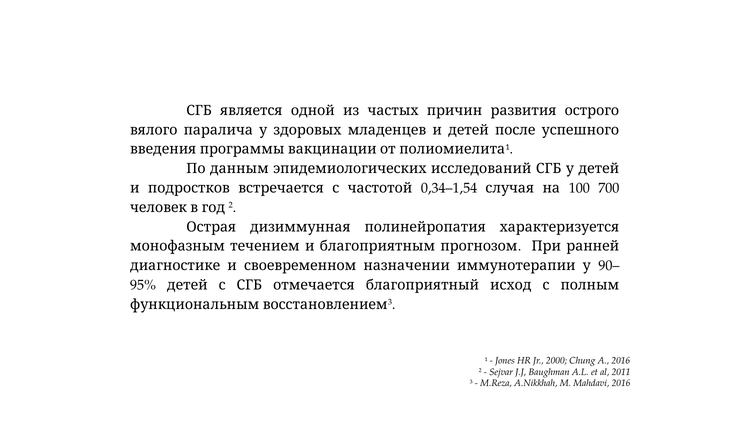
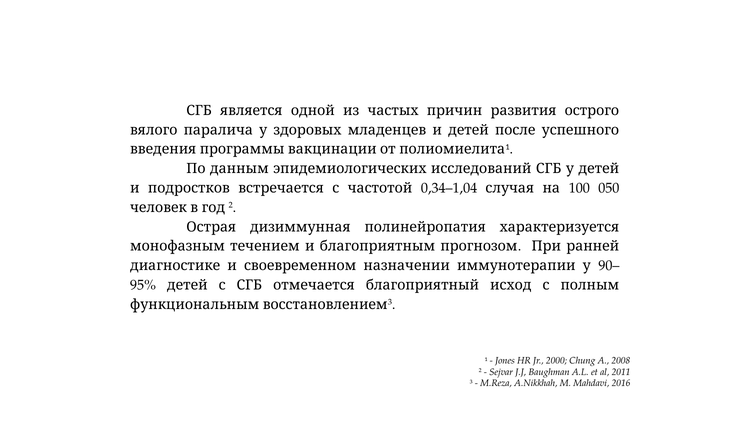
0,34–1,54: 0,34–1,54 -> 0,34–1,04 (449, 188)
700: 700 -> 050 (609, 188)
A 2016: 2016 -> 2008 (621, 361)
